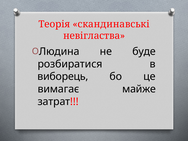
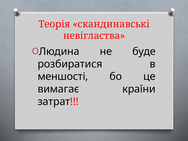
виборець: виборець -> меншості (63, 77)
майже: майже -> країни (139, 89)
